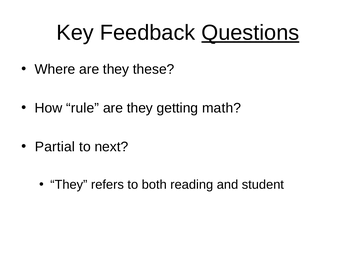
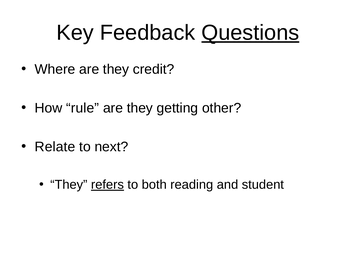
these: these -> credit (154, 69)
math: math -> other (222, 108)
Partial: Partial -> Relate (55, 147)
refers underline: none -> present (107, 185)
